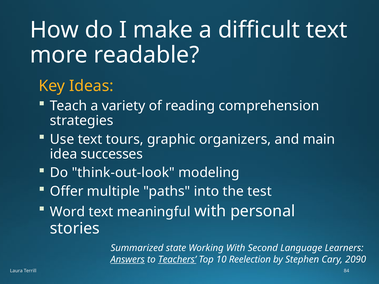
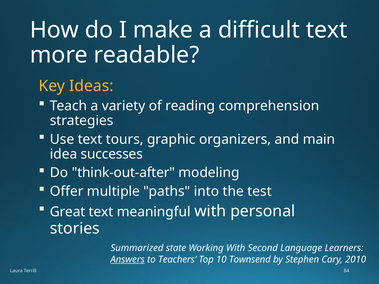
think-out-look: think-out-look -> think-out-after (123, 173)
Word: Word -> Great (68, 212)
Teachers underline: present -> none (177, 260)
Reelection: Reelection -> Townsend (250, 260)
2090: 2090 -> 2010 (356, 260)
